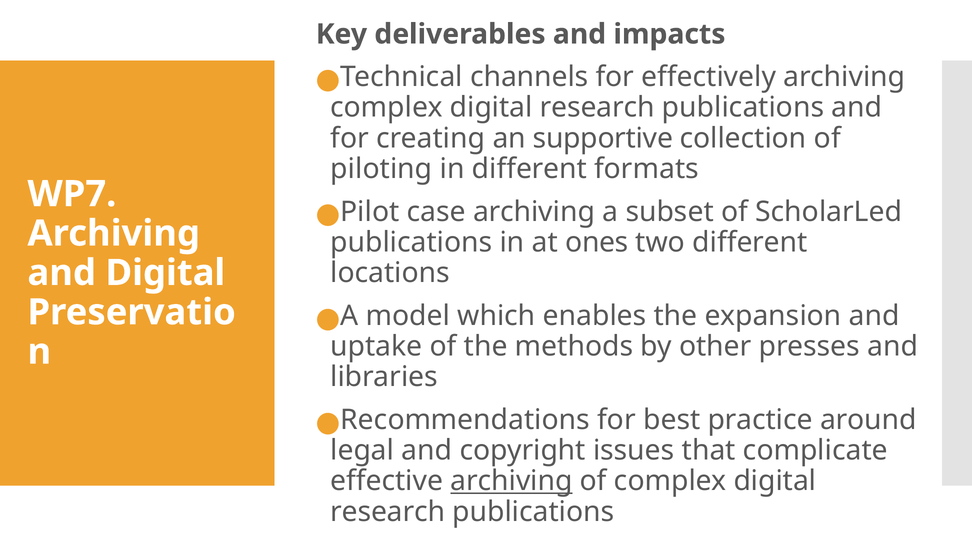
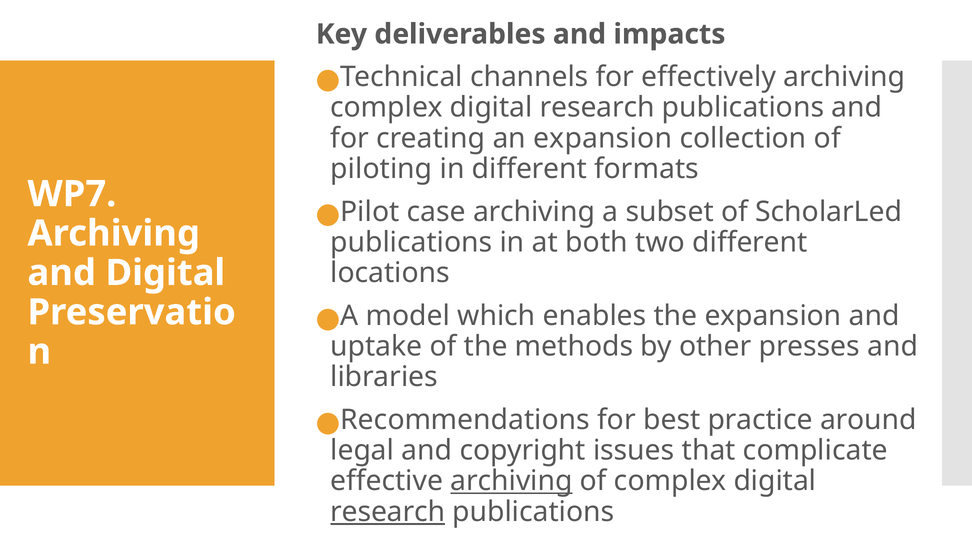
an supportive: supportive -> expansion (603, 138)
ones: ones -> both (597, 242)
research underline: none -> present (388, 511)
